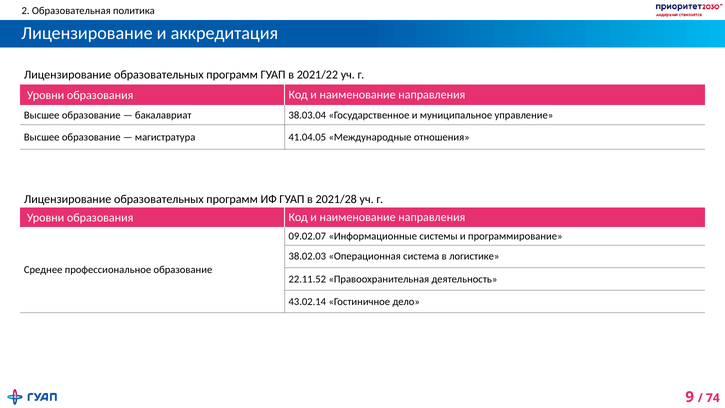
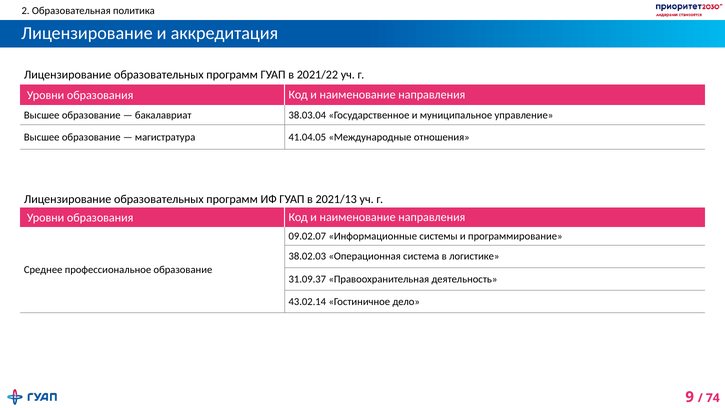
2021/28: 2021/28 -> 2021/13 (336, 199)
22.11.52: 22.11.52 -> 31.09.37 (307, 279)
